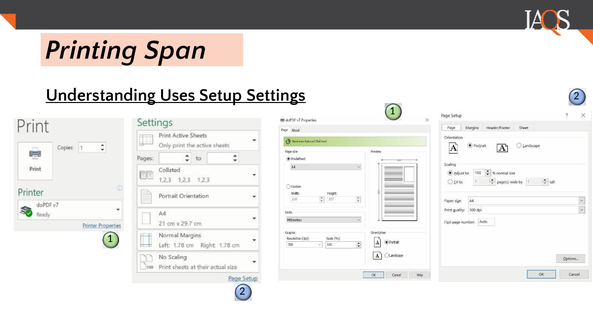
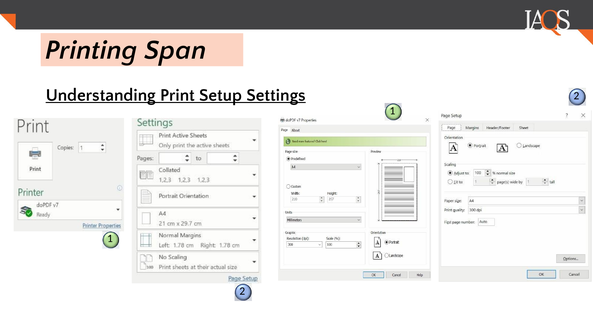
Uses: Uses -> Print (178, 95)
